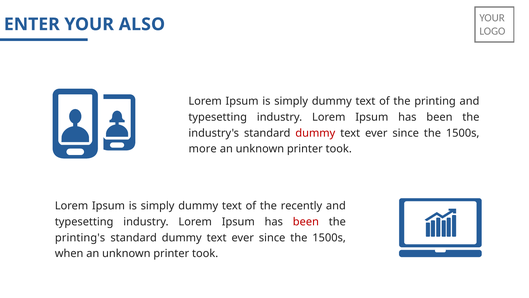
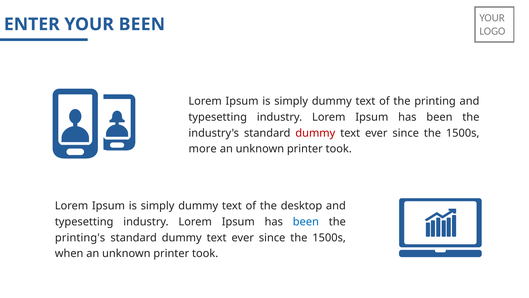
YOUR ALSO: ALSO -> BEEN (142, 24)
recently: recently -> desktop (301, 206)
been colour: red -> blue (306, 221)
